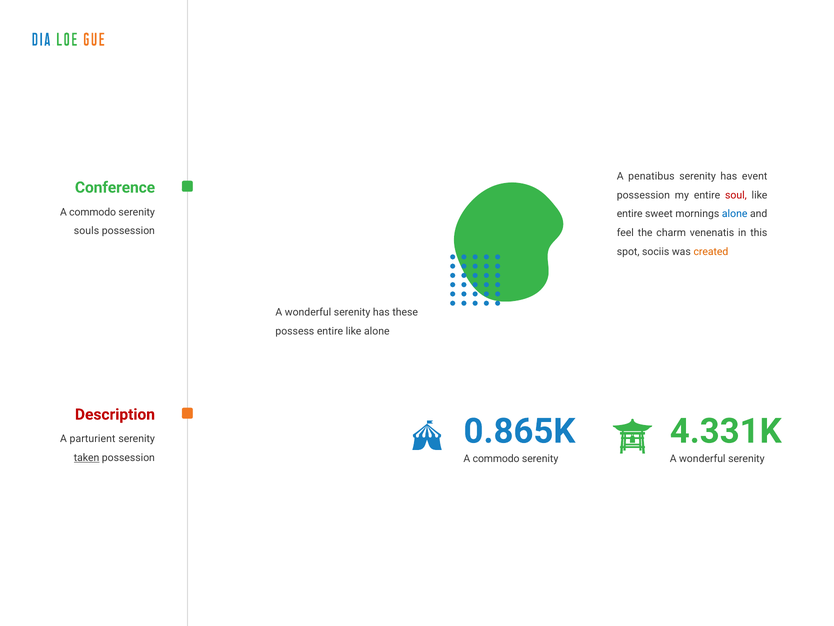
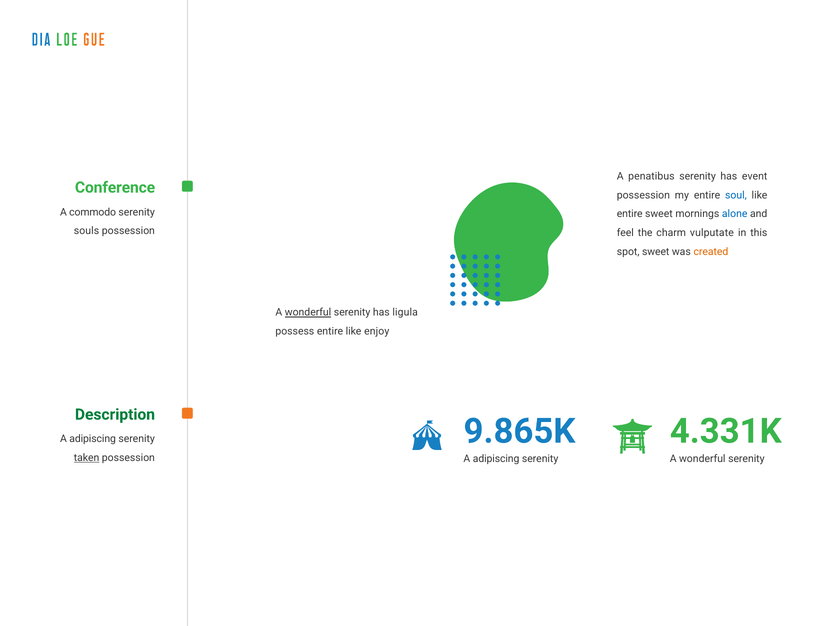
soul colour: red -> blue (736, 195)
venenatis: venenatis -> vulputate (712, 233)
spot sociis: sociis -> sweet (656, 251)
wonderful underline: none -> present (308, 312)
these: these -> ligula (405, 312)
like alone: alone -> enjoy (377, 331)
Description colour: red -> green (115, 414)
0.865K: 0.865K -> 9.865K (519, 431)
parturient: parturient -> adipiscing (93, 439)
commodo: commodo -> adipiscing (496, 459)
